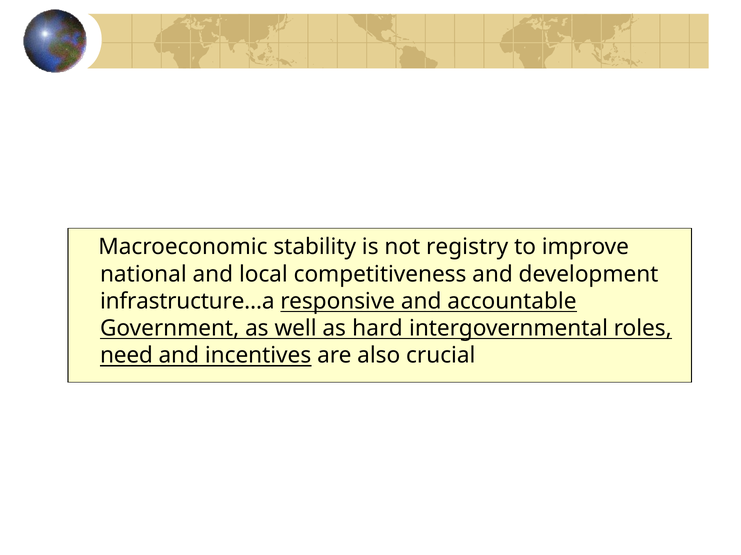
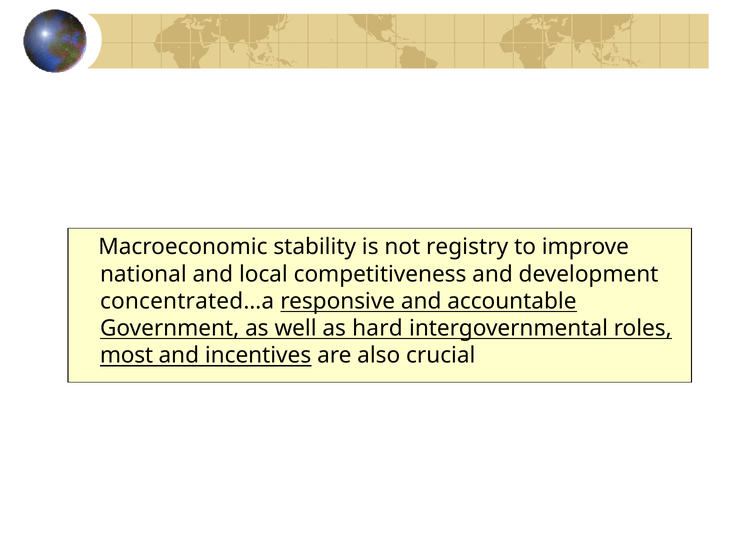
infrastructure…a: infrastructure…a -> concentrated…a (187, 302)
need: need -> most (126, 356)
